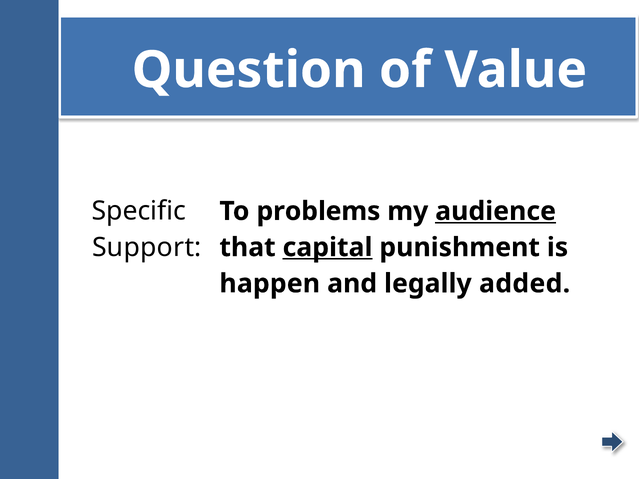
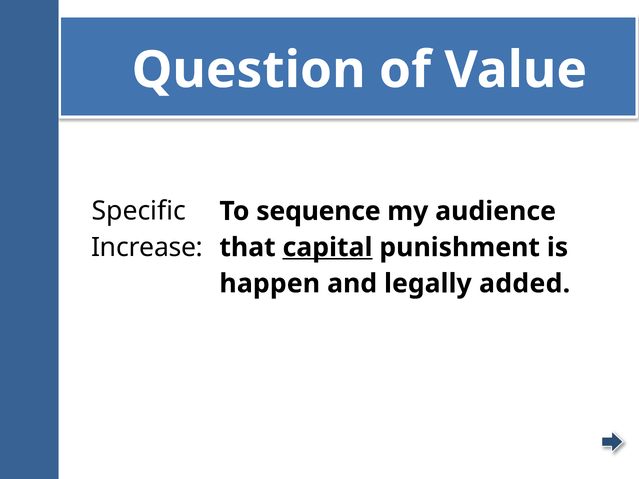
problems: problems -> sequence (318, 211)
audience underline: present -> none (496, 211)
Support: Support -> Increase (147, 248)
